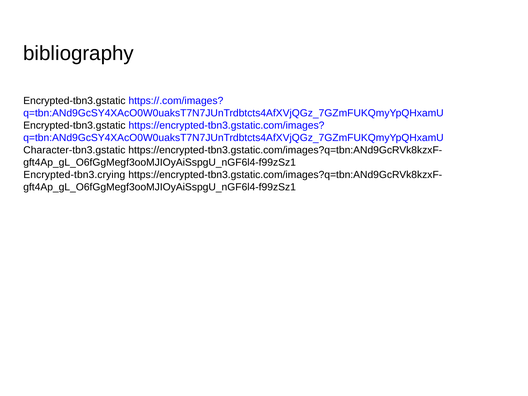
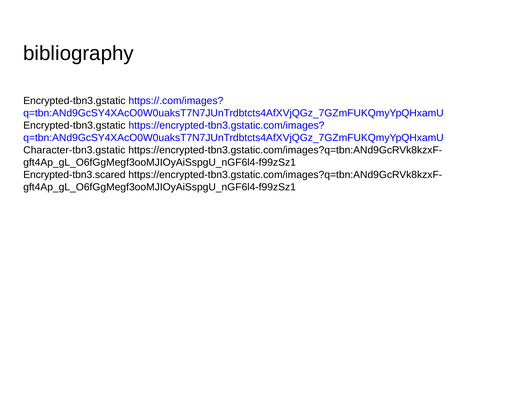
Encrypted-tbn3.crying: Encrypted-tbn3.crying -> Encrypted-tbn3.scared (74, 175)
